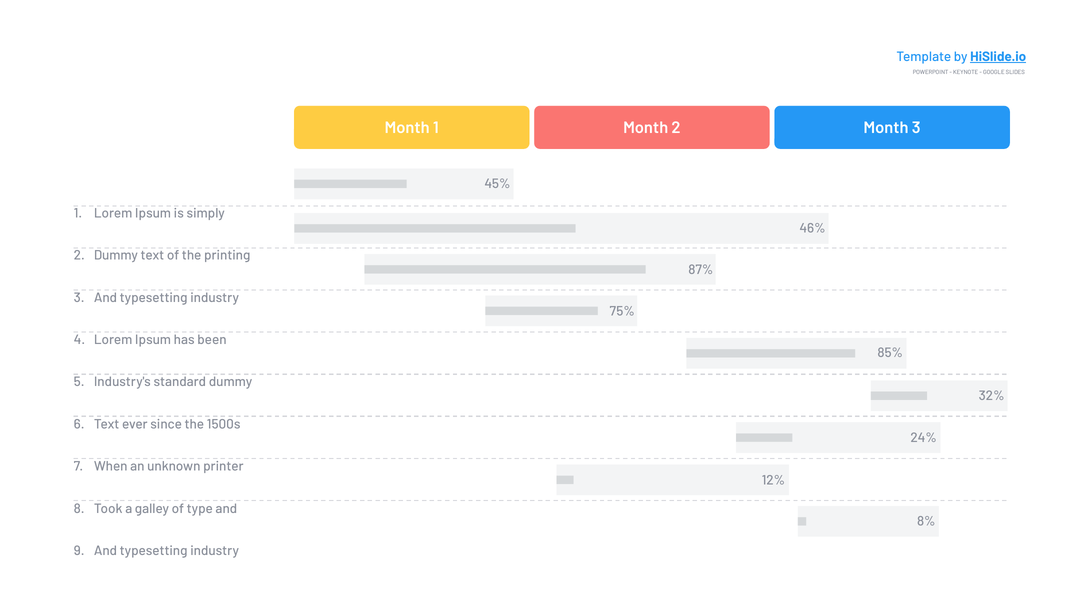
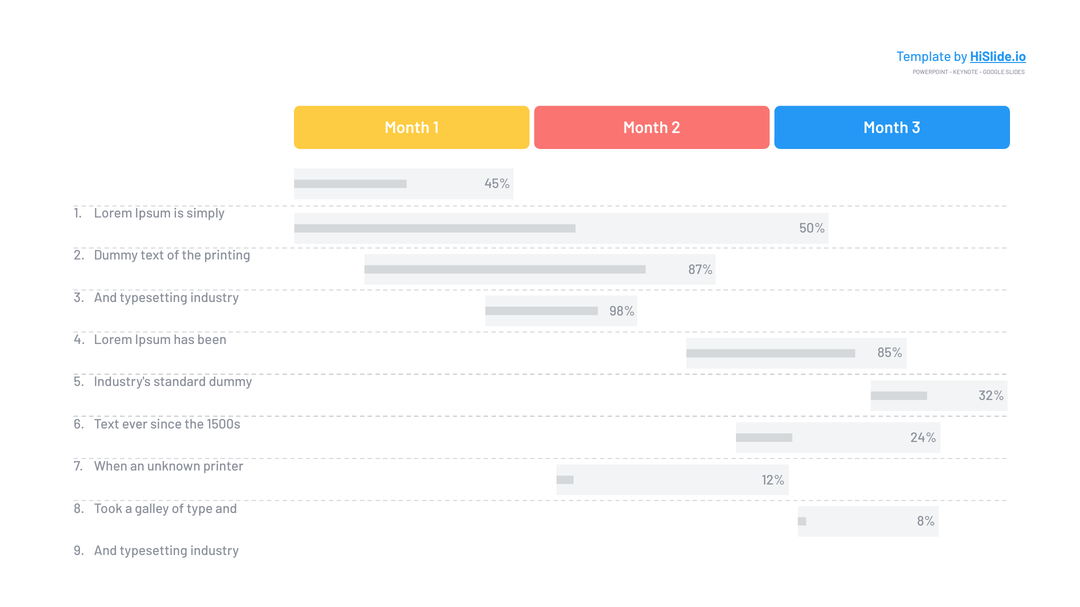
46%: 46% -> 50% (812, 229)
75%: 75% -> 98% (622, 312)
